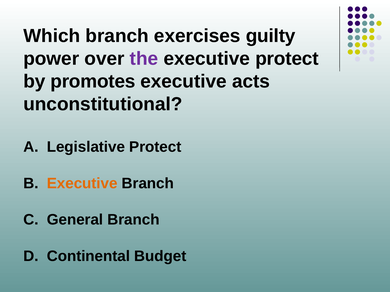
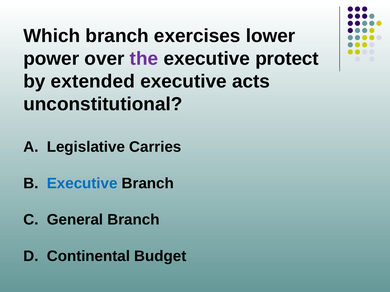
guilty: guilty -> lower (271, 36)
promotes: promotes -> extended (93, 82)
Legislative Protect: Protect -> Carries (155, 147)
Executive colour: orange -> blue (82, 184)
